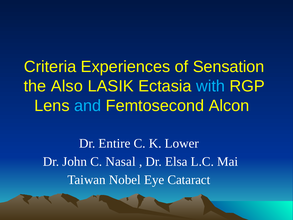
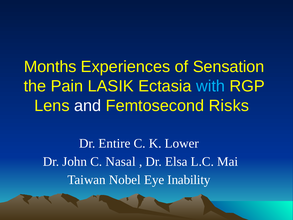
Criteria: Criteria -> Months (50, 67)
Also: Also -> Pain (67, 86)
and colour: light blue -> white (88, 106)
Alcon: Alcon -> Risks (229, 106)
Cataract: Cataract -> Inability (189, 180)
